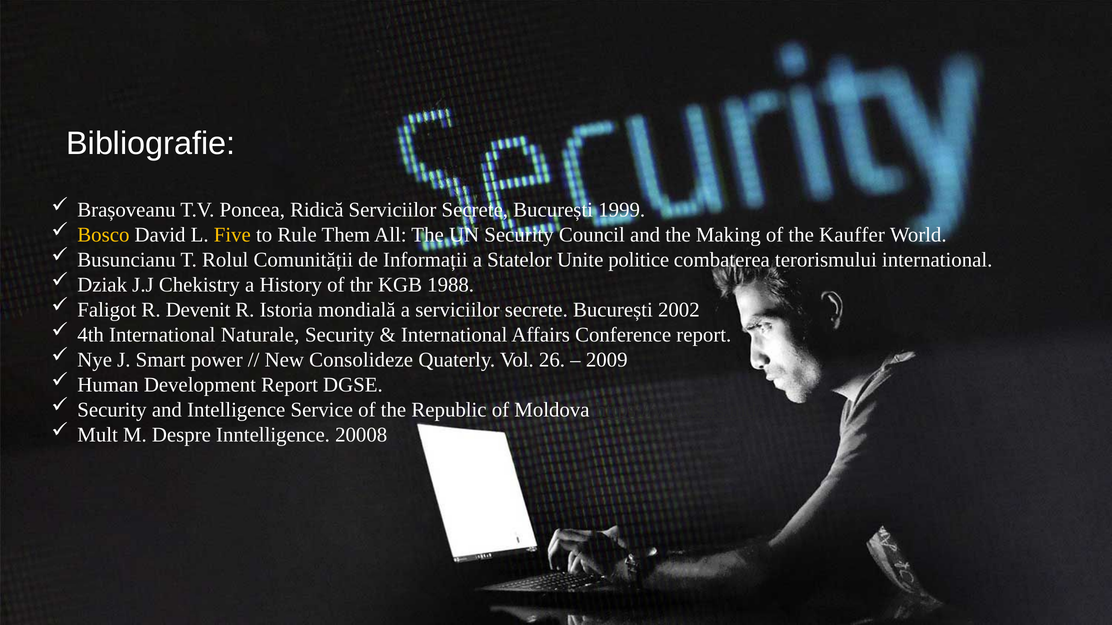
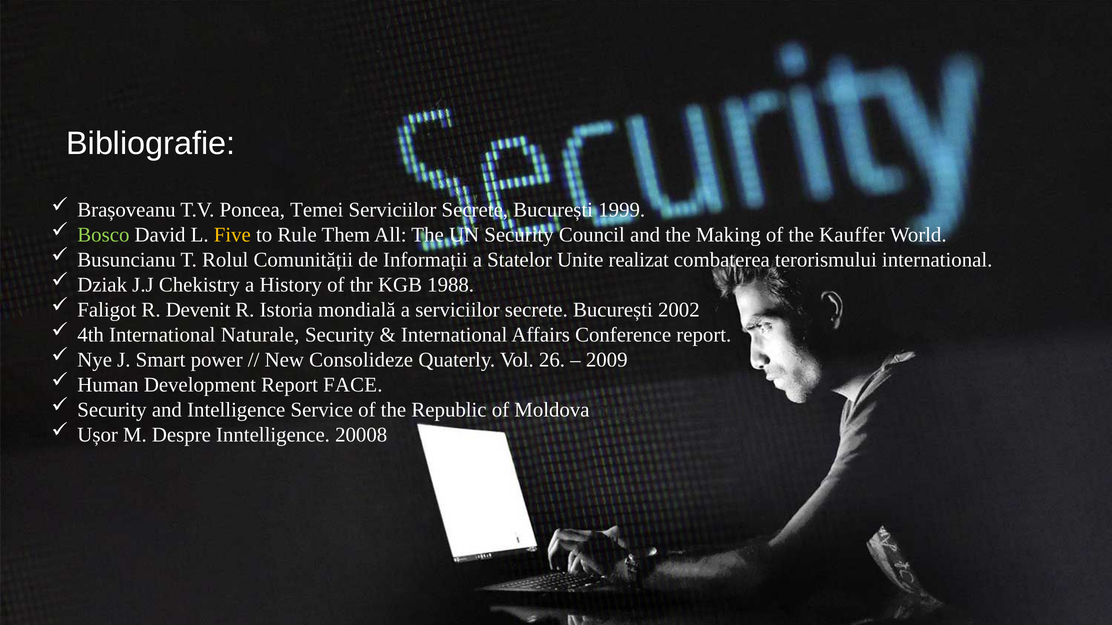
Ridică: Ridică -> Temei (317, 210)
Bosco colour: yellow -> light green (103, 235)
politice: politice -> realizat (639, 260)
DGSE: DGSE -> FACE (353, 385)
Mult: Mult -> Ușor (98, 435)
